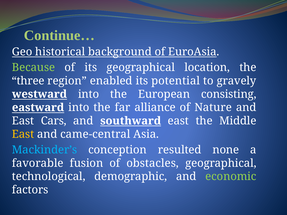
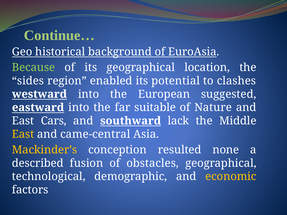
three: three -> sides (28, 81)
gravely: gravely -> clashes (236, 81)
consisting: consisting -> suggested (229, 94)
alliance: alliance -> suitable (155, 108)
southward east: east -> lack (178, 121)
Mackinder’s colour: light blue -> yellow (45, 150)
favorable: favorable -> described (38, 163)
economic colour: light green -> yellow (231, 177)
